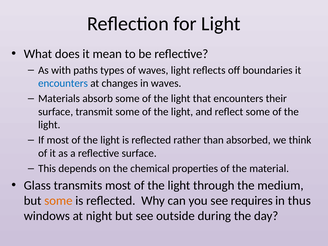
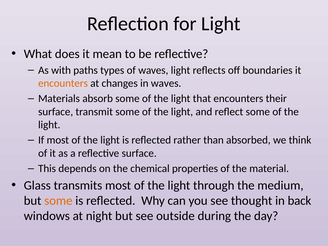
encounters colour: blue -> orange (63, 83)
requires: requires -> thought (252, 201)
thus: thus -> back (299, 201)
